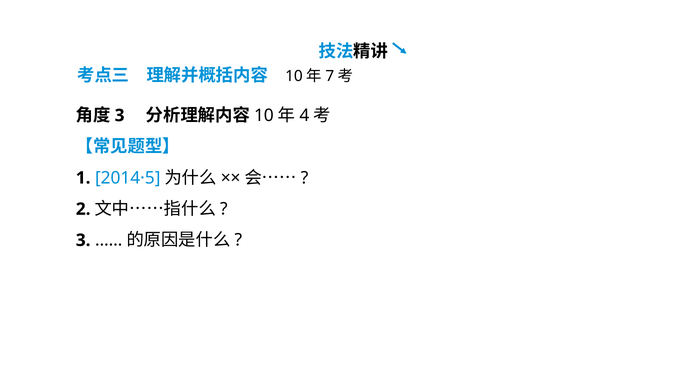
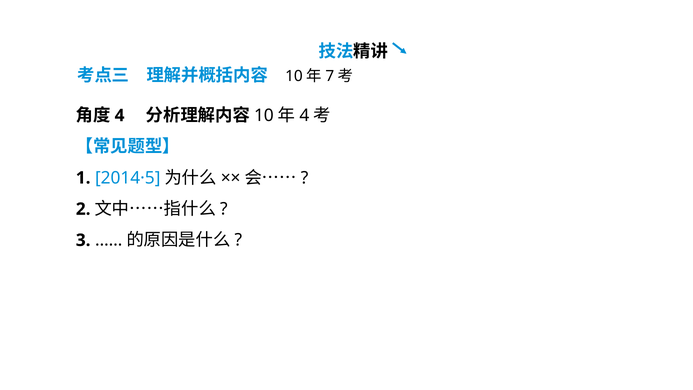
3: 3 -> 4 (120, 115)
